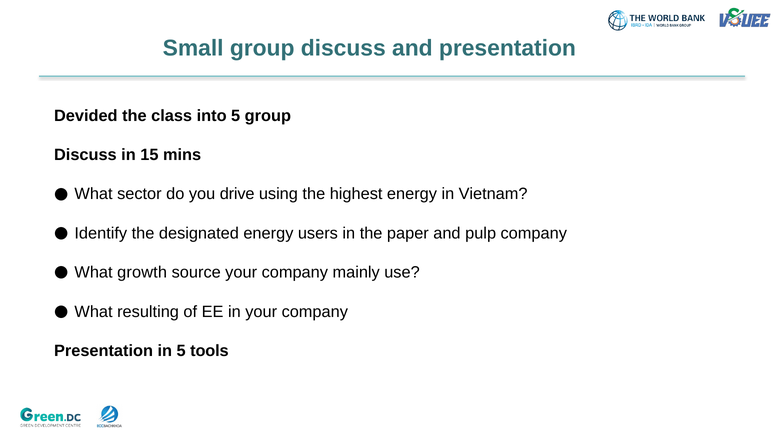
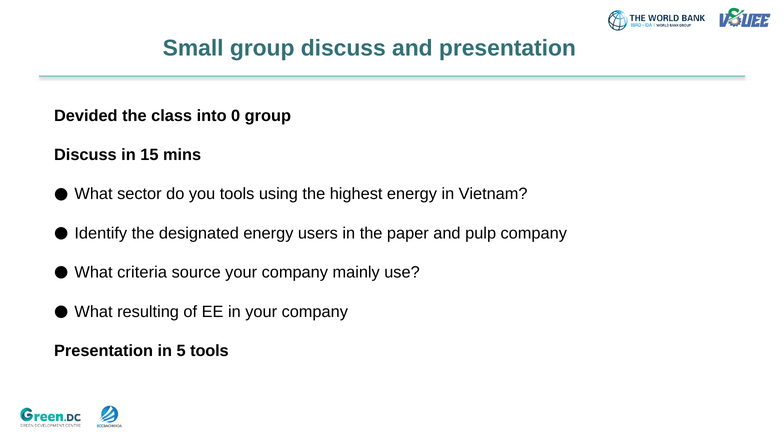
into 5: 5 -> 0 (236, 116)
you drive: drive -> tools (237, 194)
growth: growth -> criteria (142, 272)
